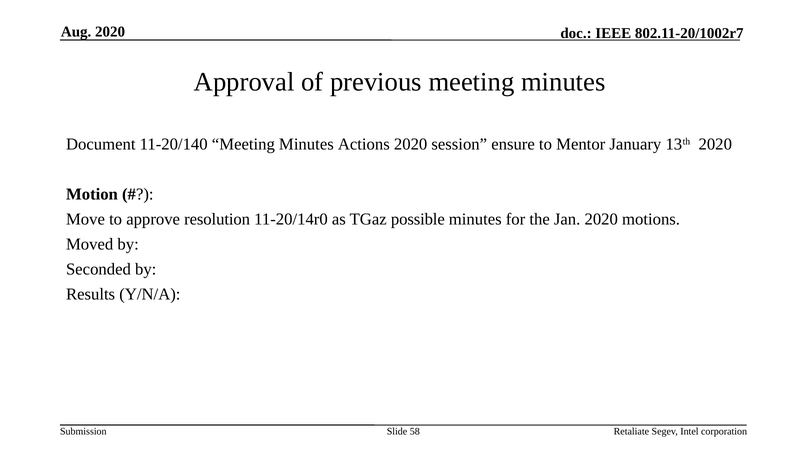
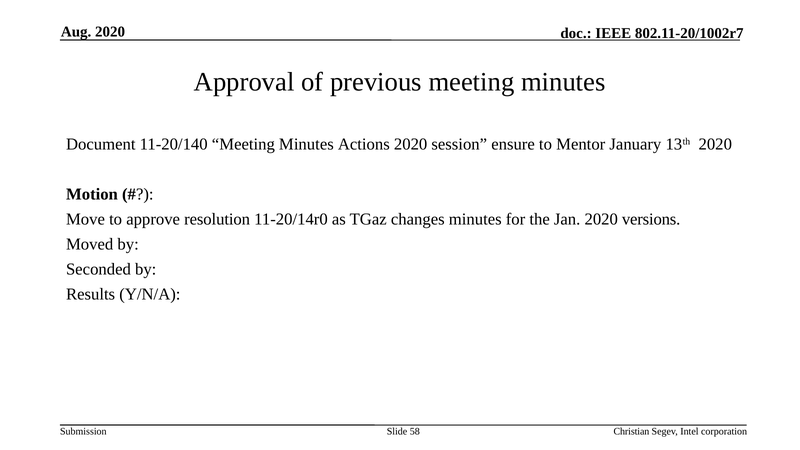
possible: possible -> changes (418, 219)
motions: motions -> versions (651, 219)
Retaliate: Retaliate -> Christian (631, 432)
